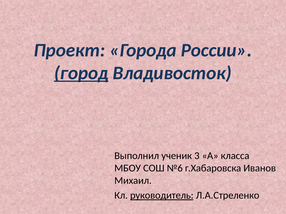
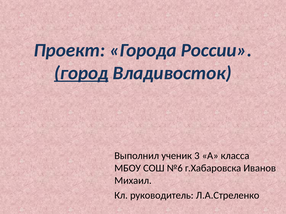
руководитель underline: present -> none (162, 196)
